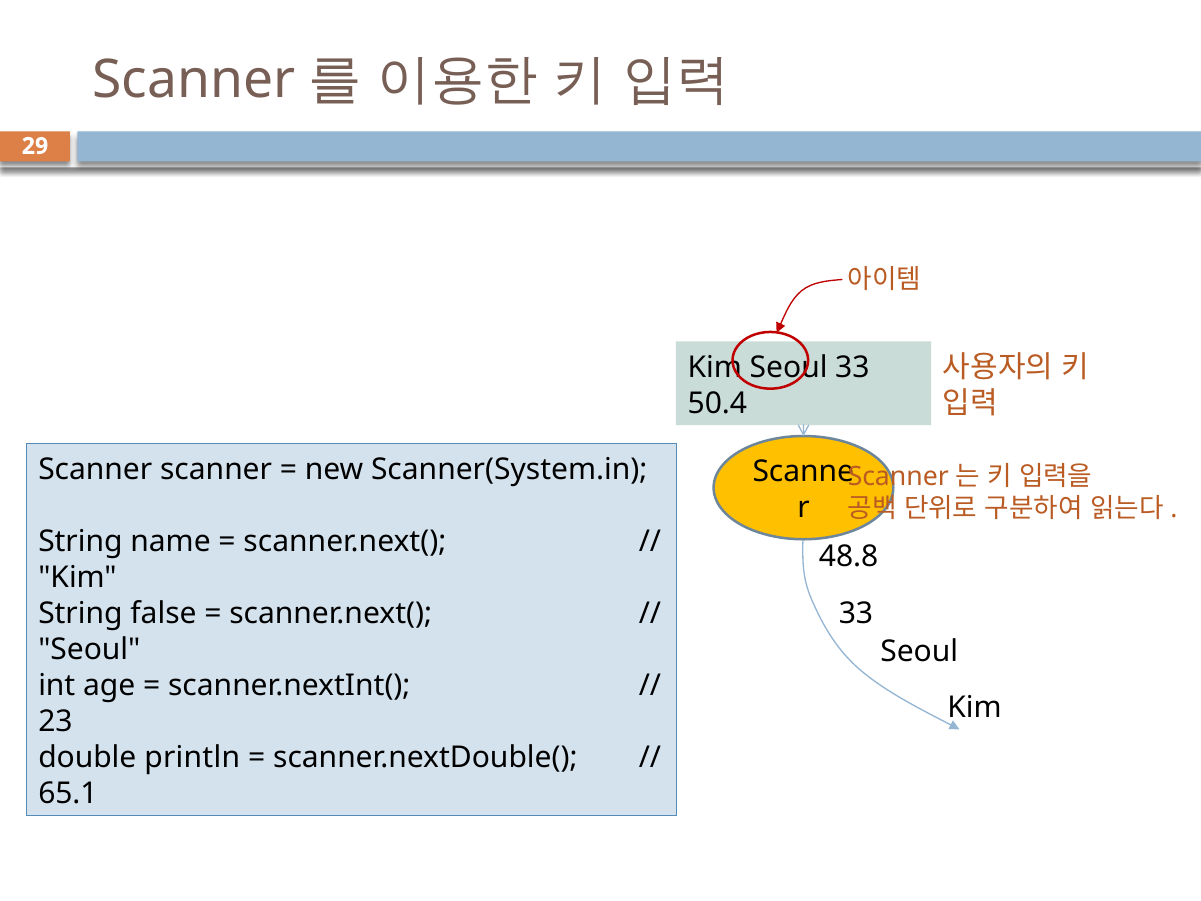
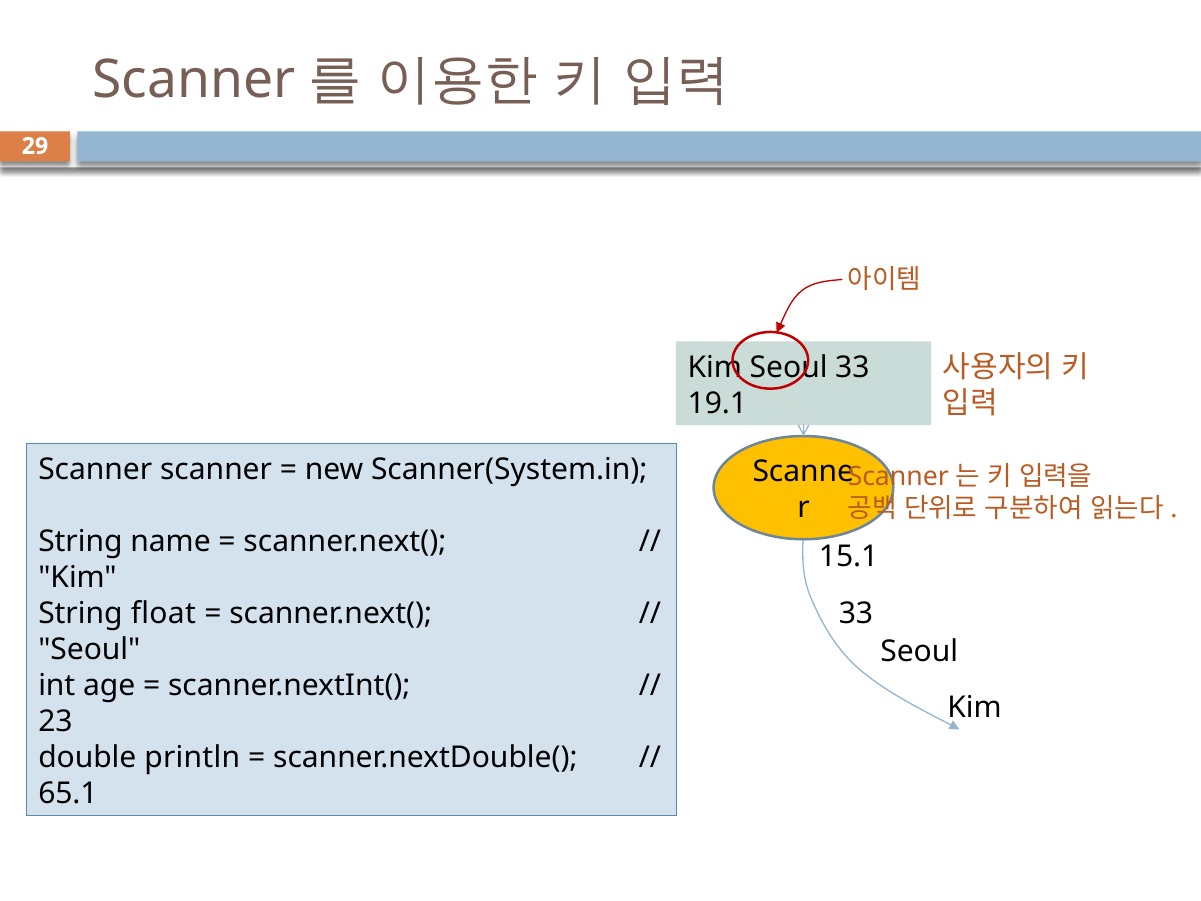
50.4: 50.4 -> 19.1 (717, 403)
48.8: 48.8 -> 15.1 (849, 556)
false: false -> float (163, 614)
